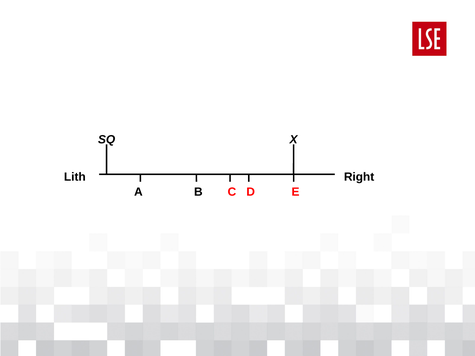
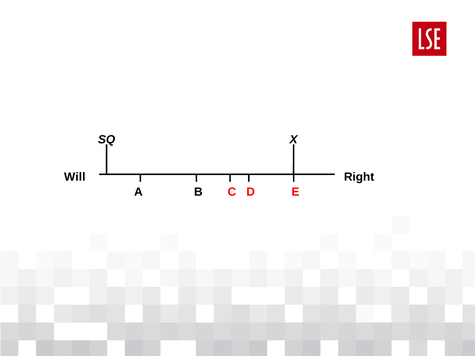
Lith: Lith -> Will (75, 177)
